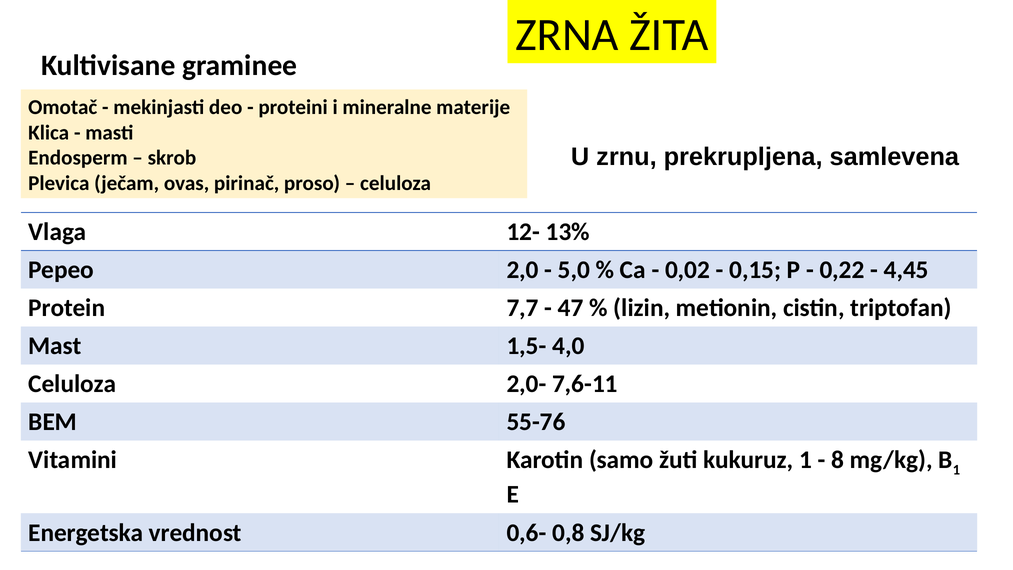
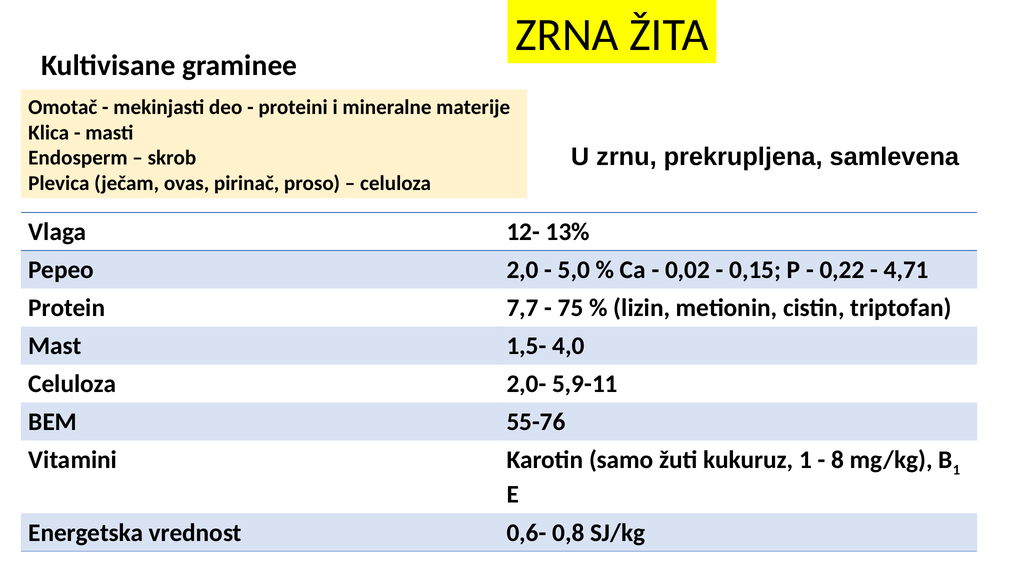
4,45: 4,45 -> 4,71 (906, 270)
47: 47 -> 75 (571, 308)
7,6-11: 7,6-11 -> 5,9-11 (585, 384)
